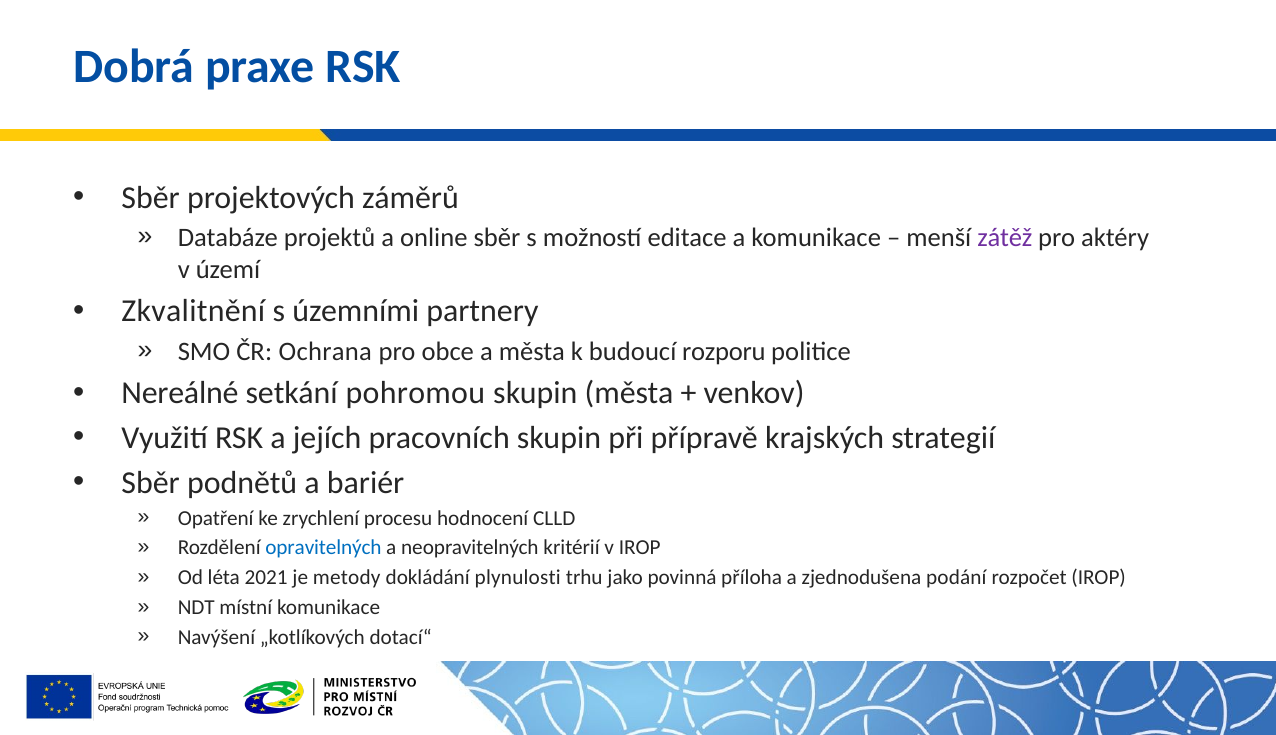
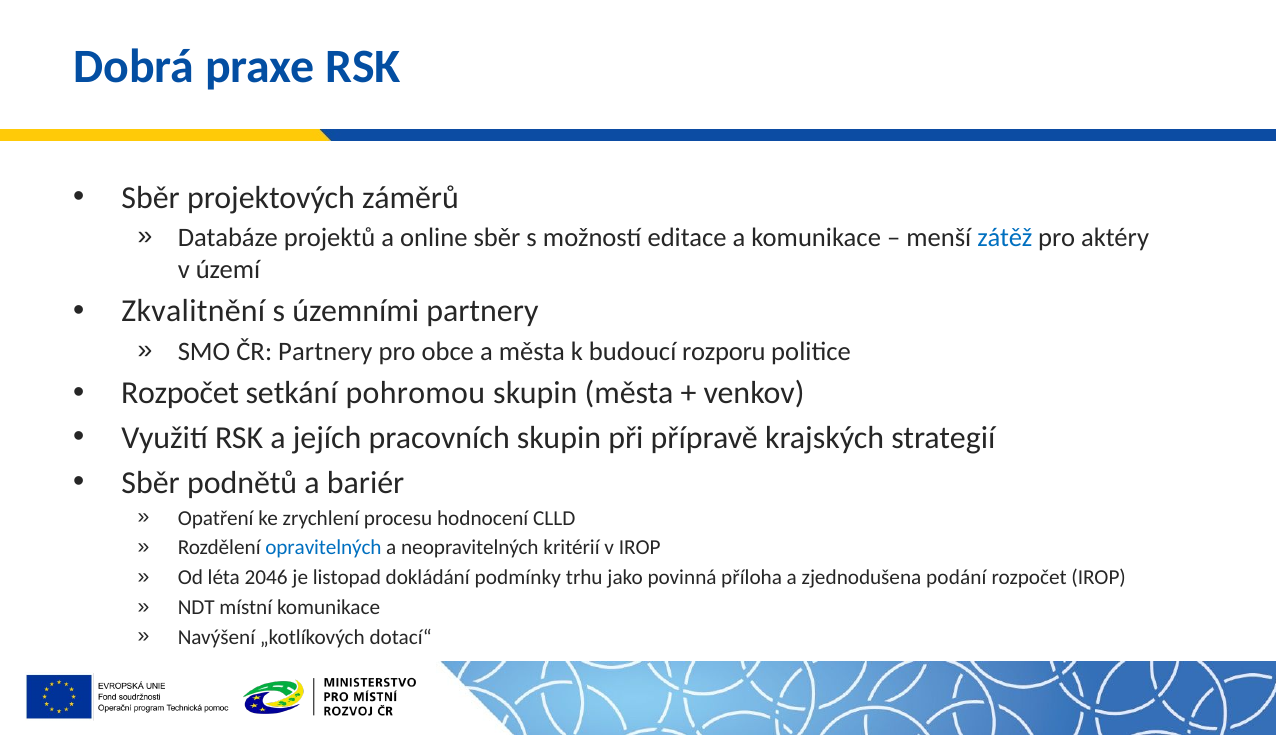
zátěž colour: purple -> blue (1005, 238)
ČR Ochrana: Ochrana -> Partnery (325, 351)
Nereálné: Nereálné -> Rozpočet (180, 393)
2021: 2021 -> 2046 (266, 578)
metody: metody -> listopad (347, 578)
plynulosti: plynulosti -> podmínky (518, 578)
